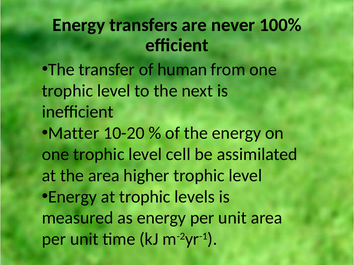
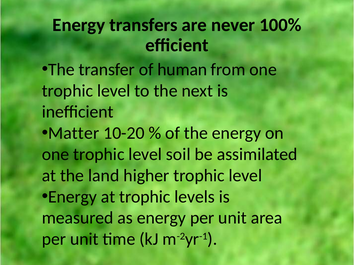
cell: cell -> soil (178, 155)
the area: area -> land (104, 176)
